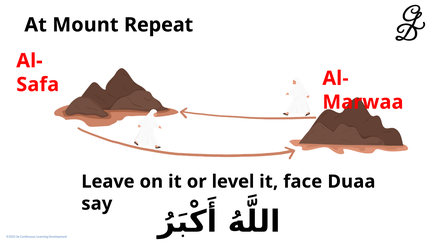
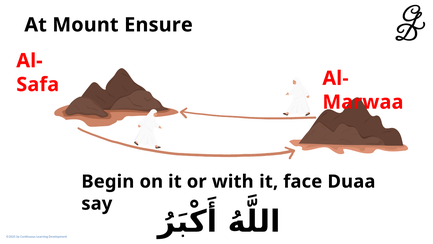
Repeat: Repeat -> Ensure (158, 25)
Leave: Leave -> Begin (108, 181)
level: level -> with (233, 181)
